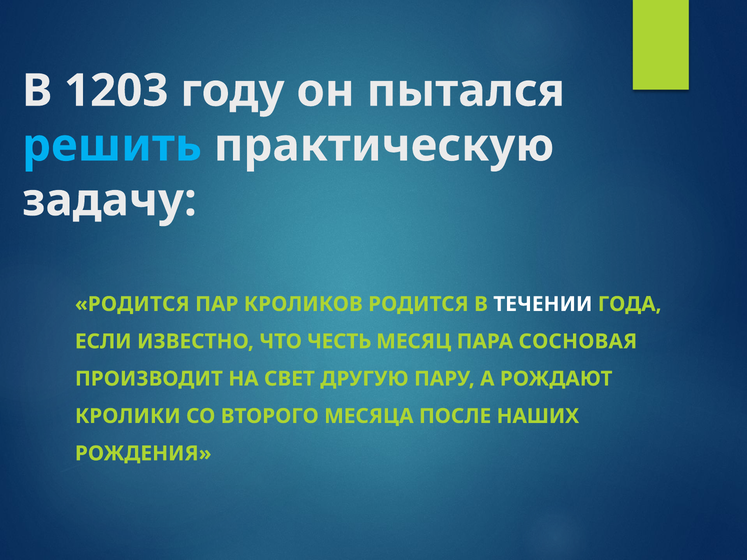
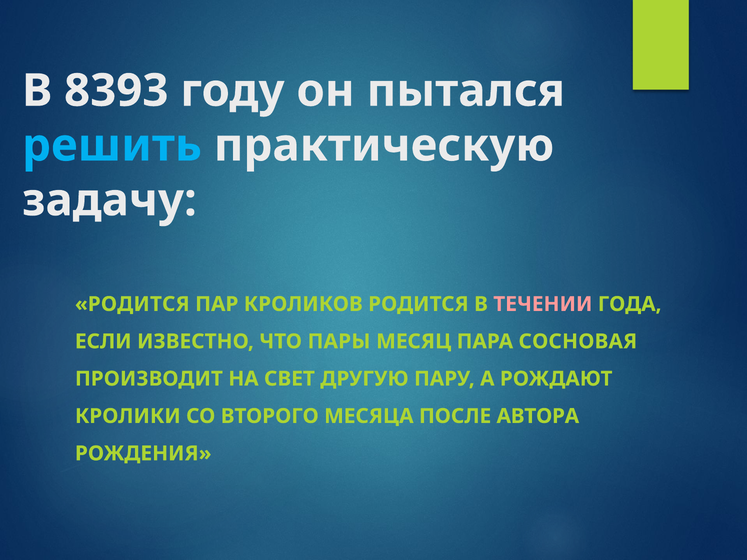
1203: 1203 -> 8393 (116, 91)
ТЕЧЕНИИ colour: white -> pink (543, 304)
ЧЕСТЬ: ЧЕСТЬ -> ПАРЫ (339, 342)
НАШИХ: НАШИХ -> АВТОРА (538, 416)
